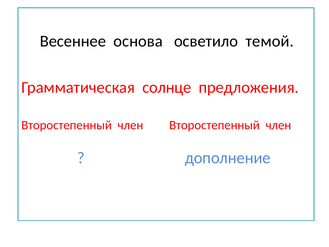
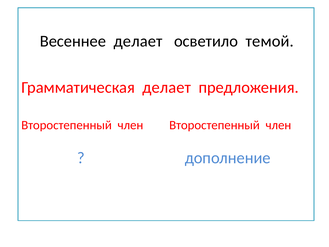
Весеннее основа: основа -> делает (138, 41)
Грамматическая солнце: солнце -> делает (167, 87)
